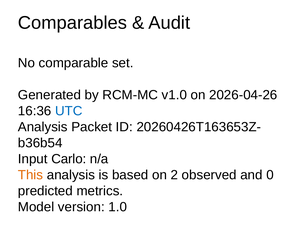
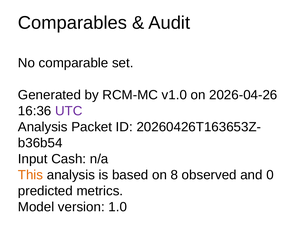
UTC colour: blue -> purple (69, 111)
Carlo: Carlo -> Cash (69, 159)
2: 2 -> 8 (174, 175)
